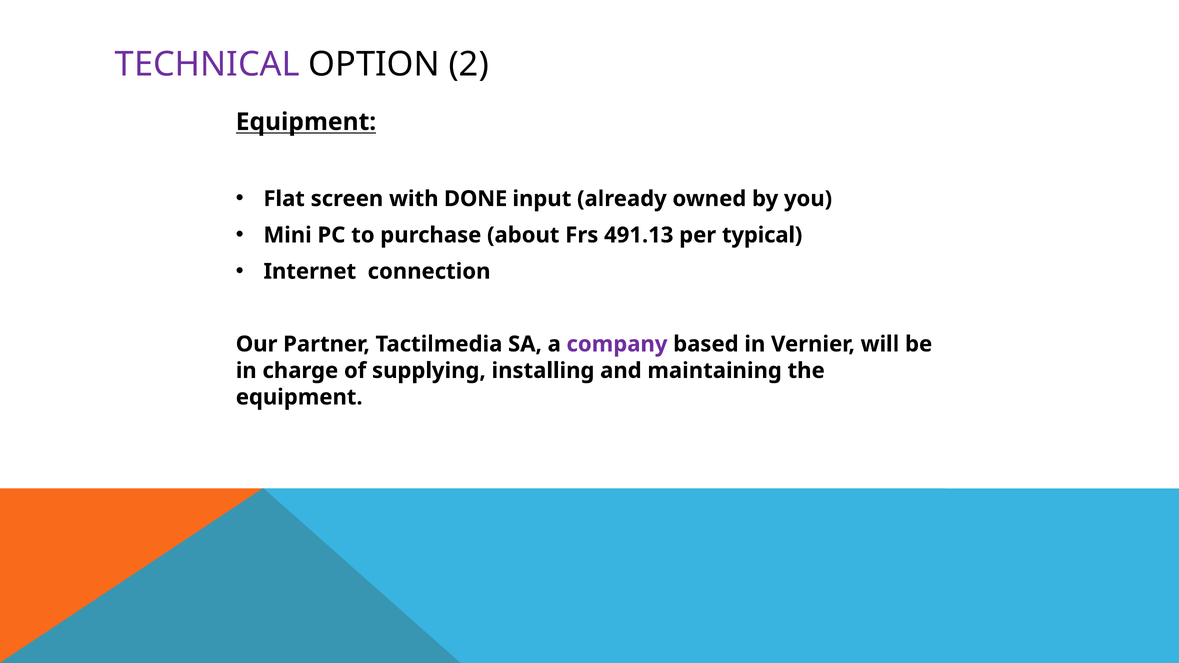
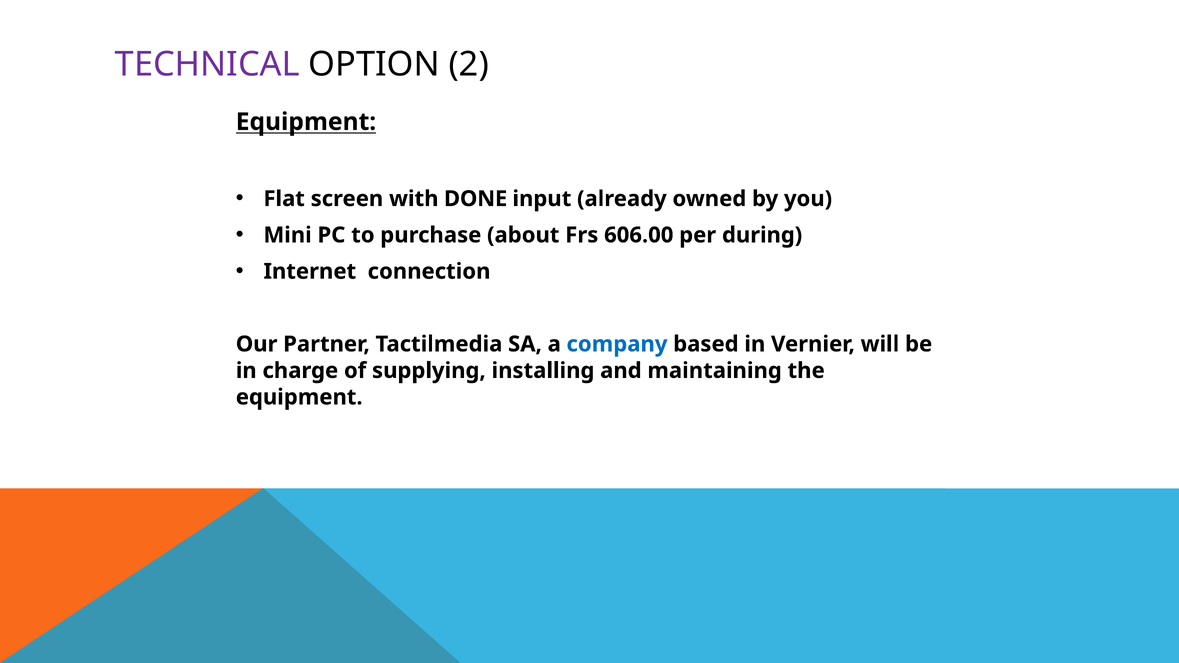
491.13: 491.13 -> 606.00 (639, 235)
typical: typical -> during (762, 235)
company colour: purple -> blue (617, 344)
